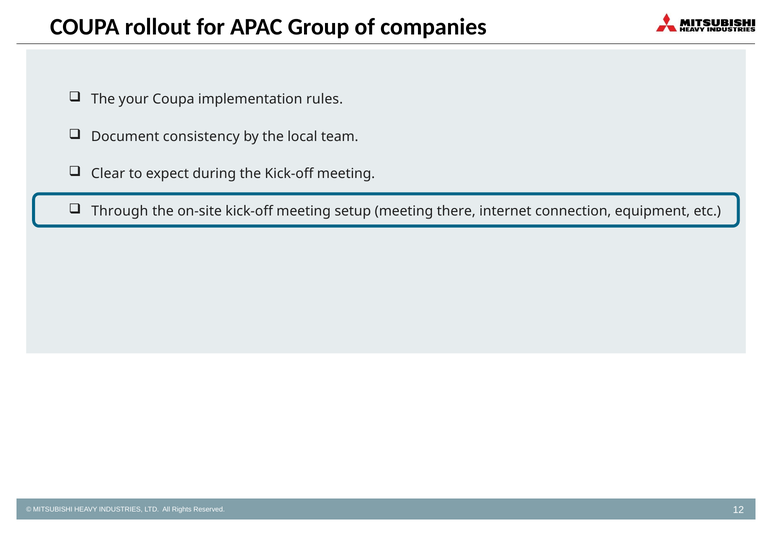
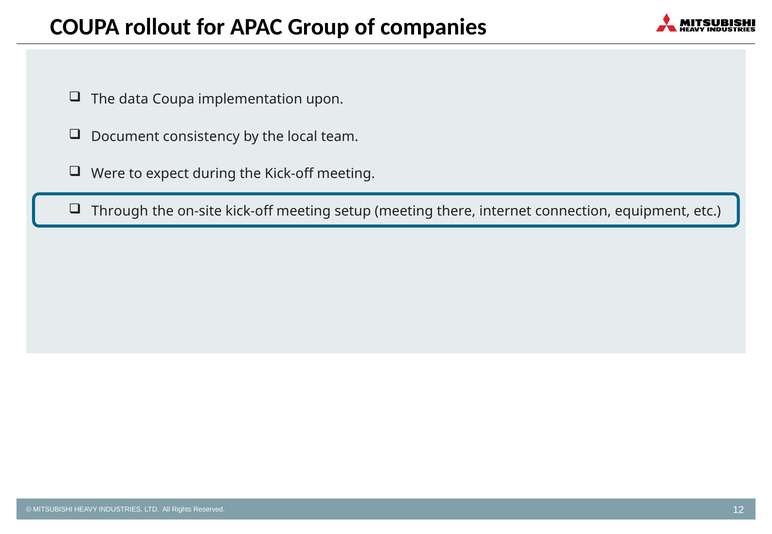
your: your -> data (134, 99)
rules: rules -> upon (325, 99)
Clear: Clear -> Were (108, 174)
